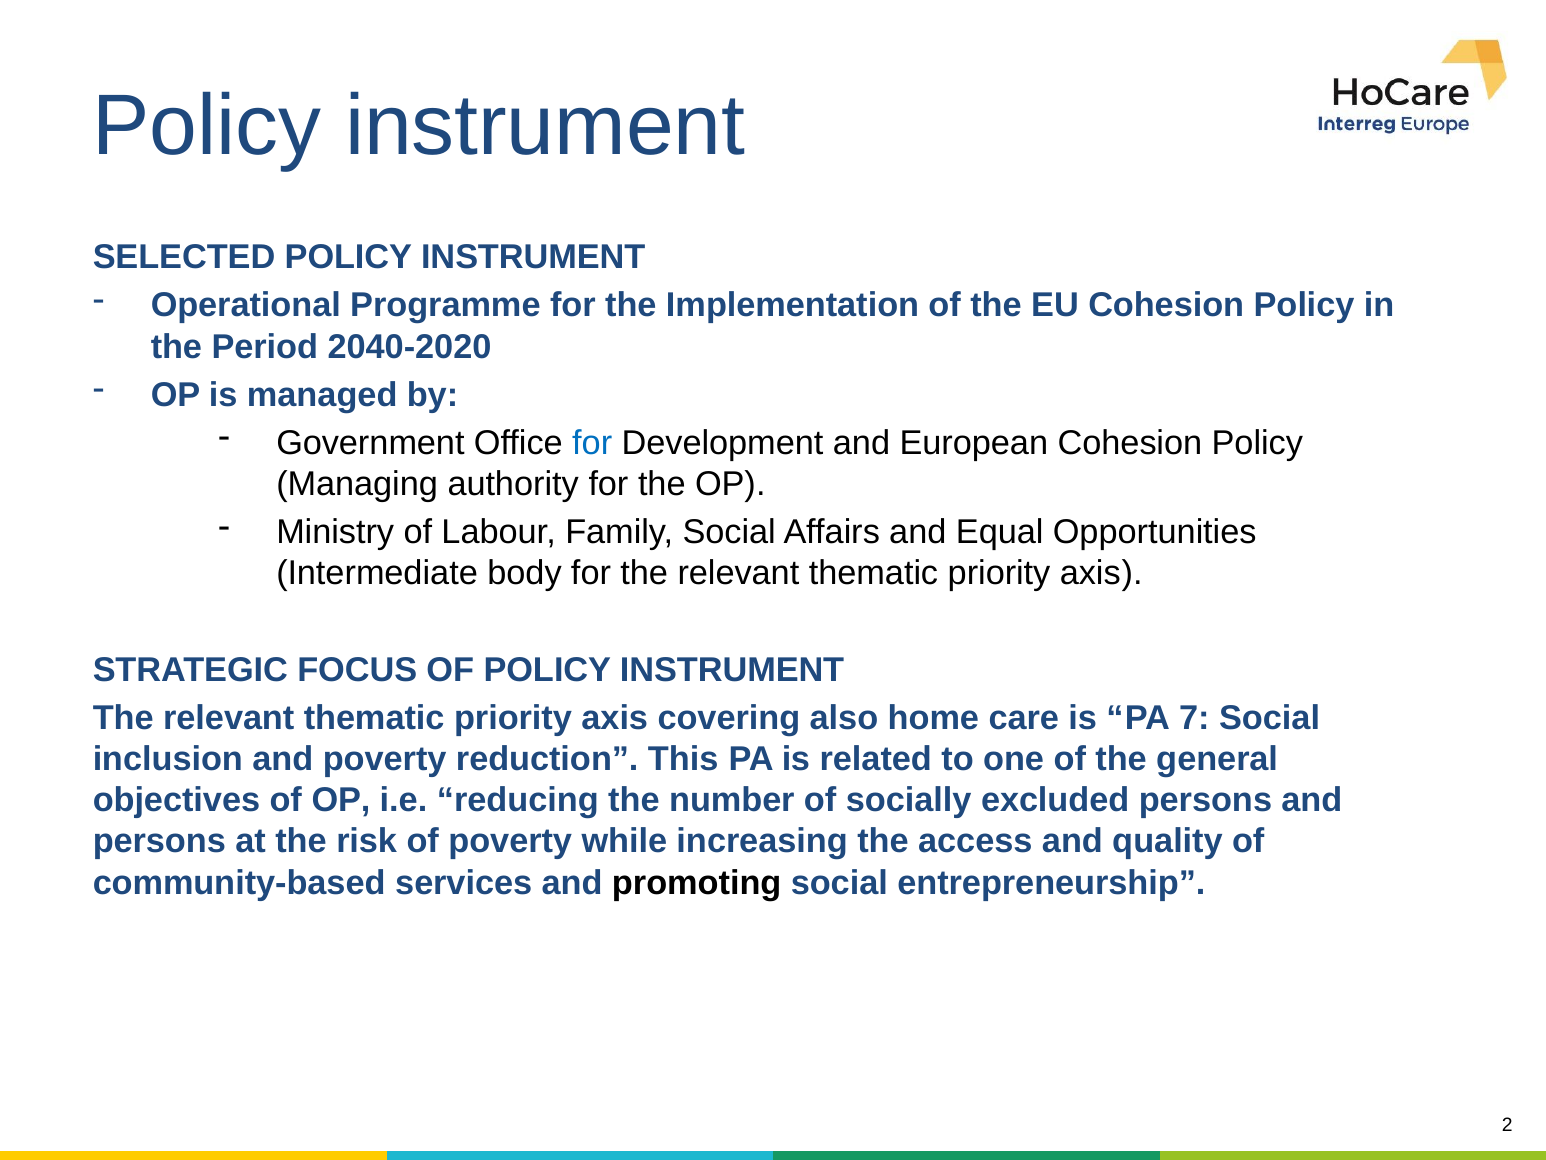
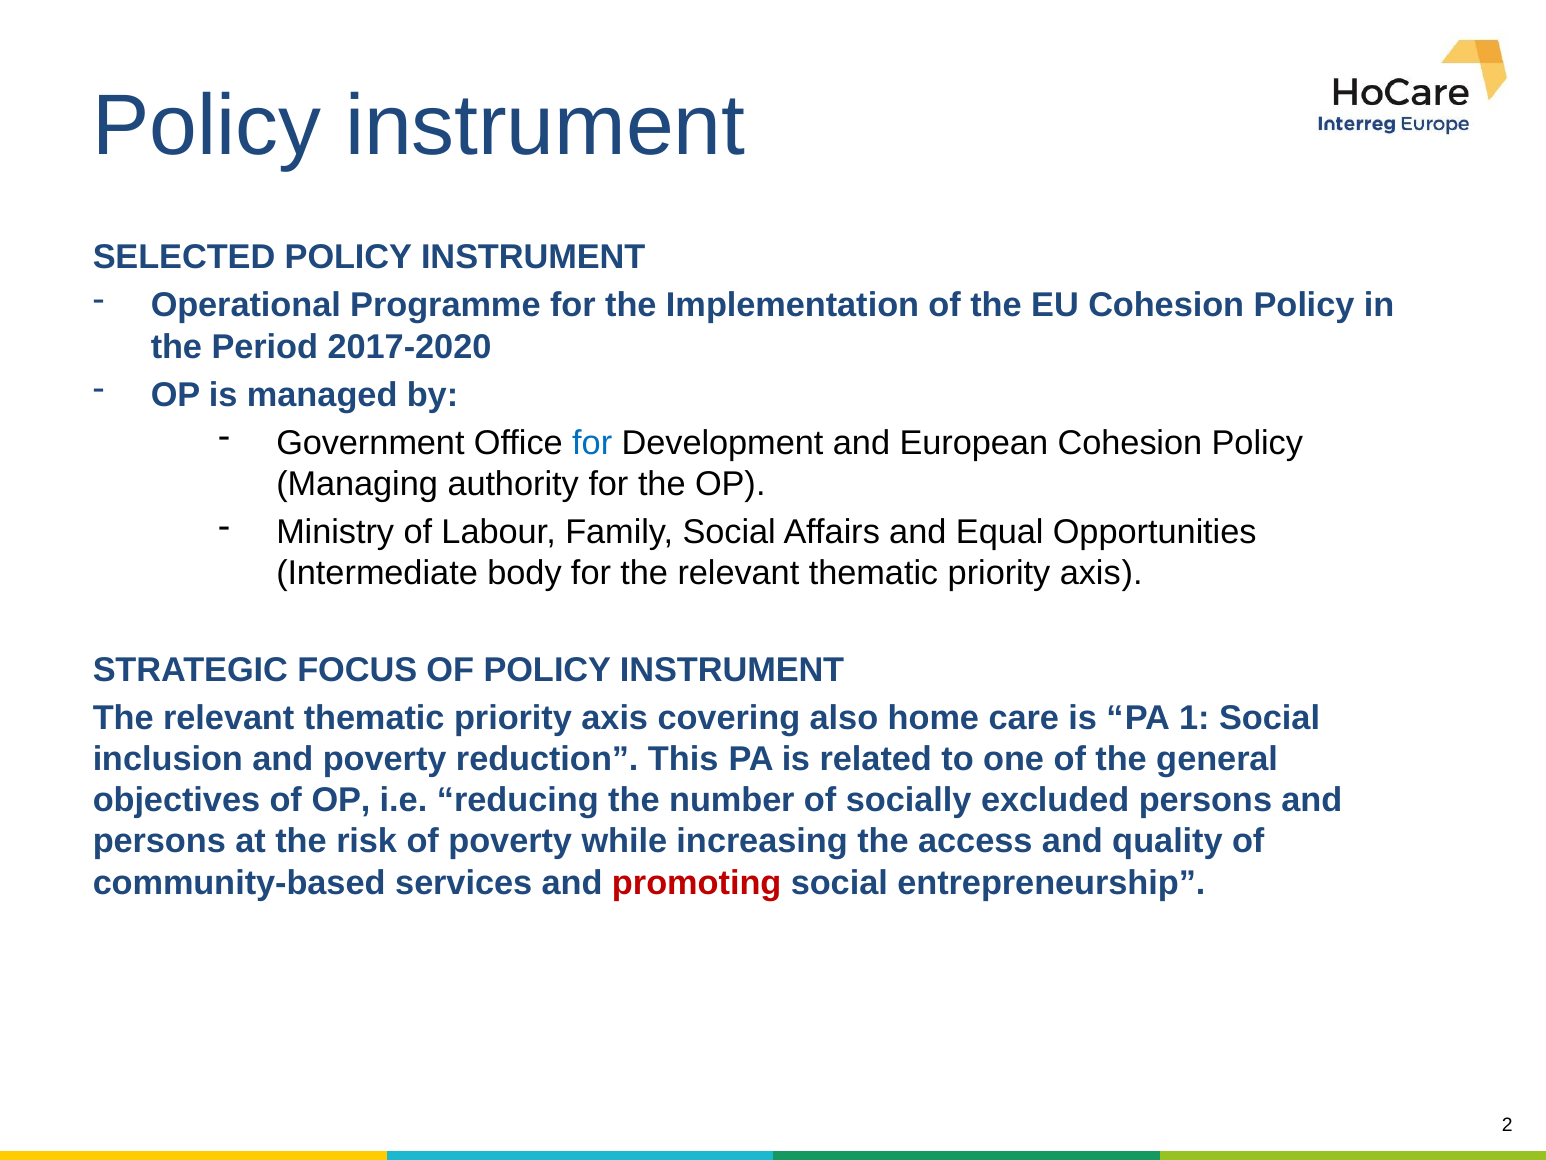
2040-2020: 2040-2020 -> 2017-2020 (409, 347)
7: 7 -> 1 (1194, 718)
promoting colour: black -> red (697, 882)
